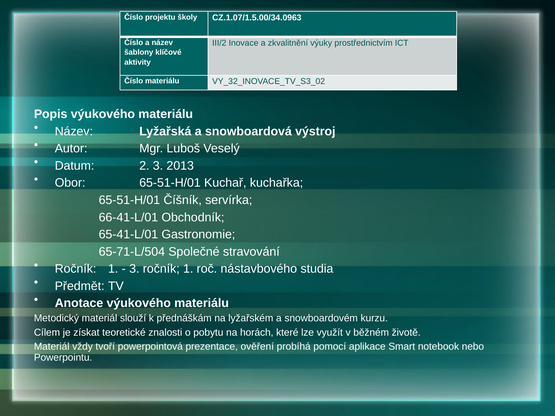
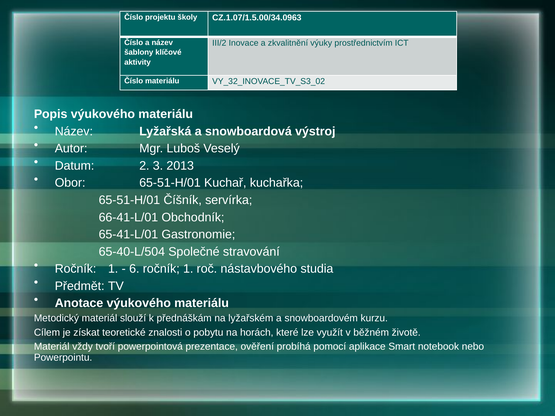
65-71-L/504: 65-71-L/504 -> 65-40-L/504 (132, 252)
3: 3 -> 6 (134, 269)
